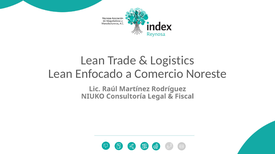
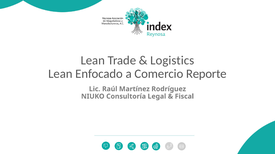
Noreste: Noreste -> Reporte (206, 74)
